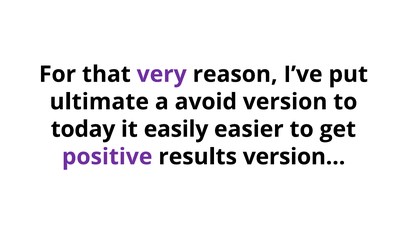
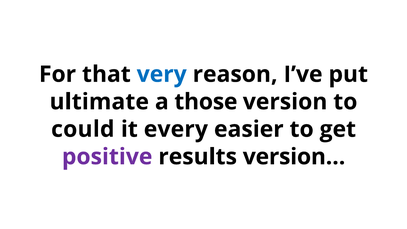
very colour: purple -> blue (162, 74)
avoid: avoid -> those (206, 102)
today: today -> could (83, 129)
easily: easily -> every (176, 129)
